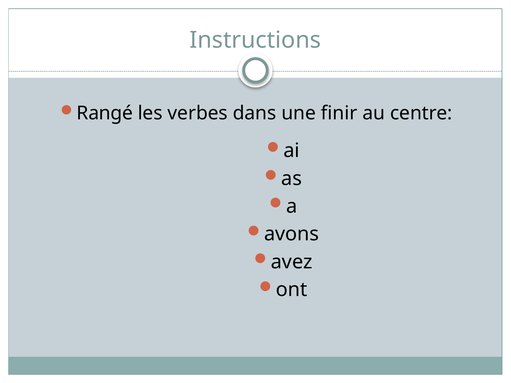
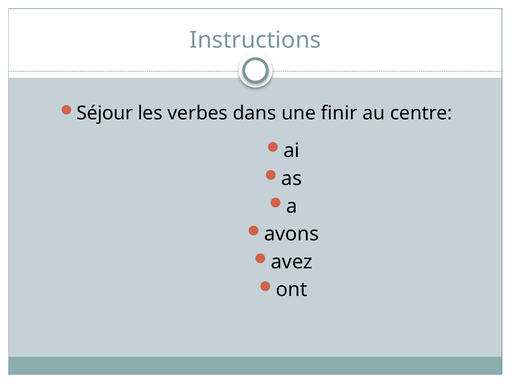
Rangé: Rangé -> Séjour (105, 113)
